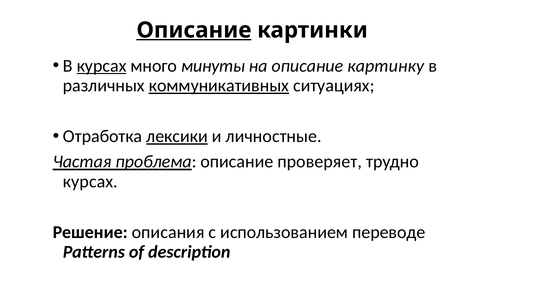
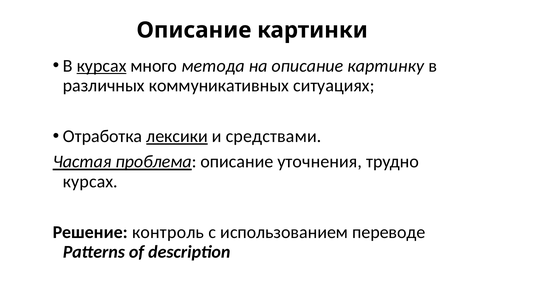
Описание underline: present -> none (194, 30)
минуты: минуты -> метода (213, 66)
коммуникативных underline: present -> none (219, 85)
личностные: личностные -> средствами (274, 136)
проверяет: проверяет -> уточнения (320, 161)
описания: описания -> контроль (168, 232)
